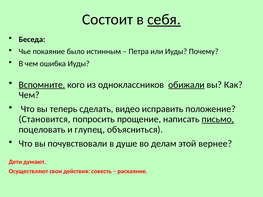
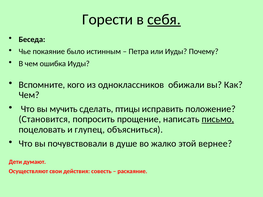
Состоит: Состоит -> Горести (108, 19)
Вспомните underline: present -> none (42, 85)
обижали underline: present -> none (186, 85)
теперь: теперь -> мучить (64, 109)
видео: видео -> птицы (128, 109)
делам: делам -> жалко (164, 144)
